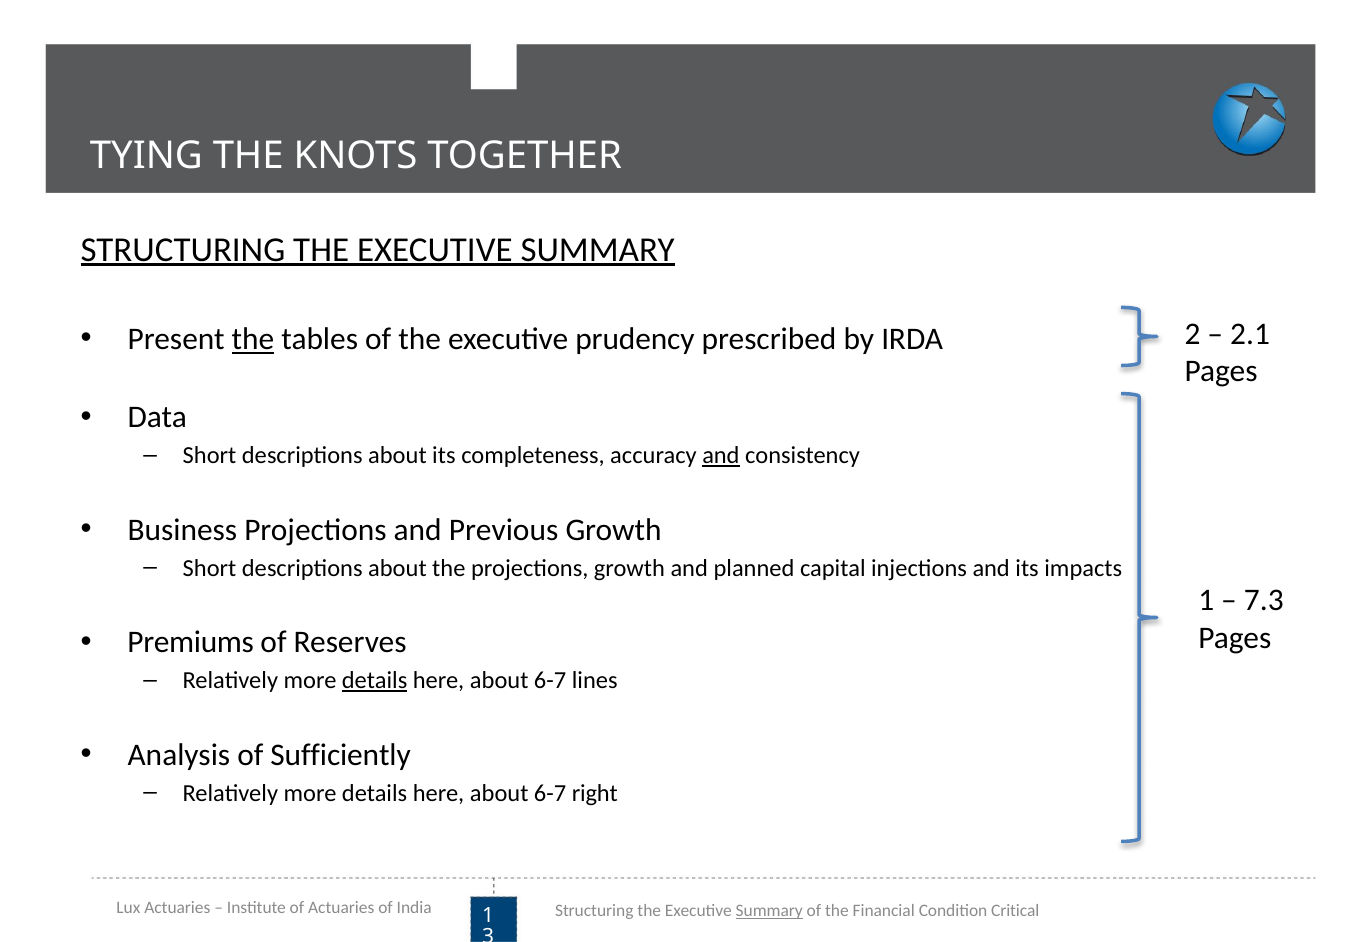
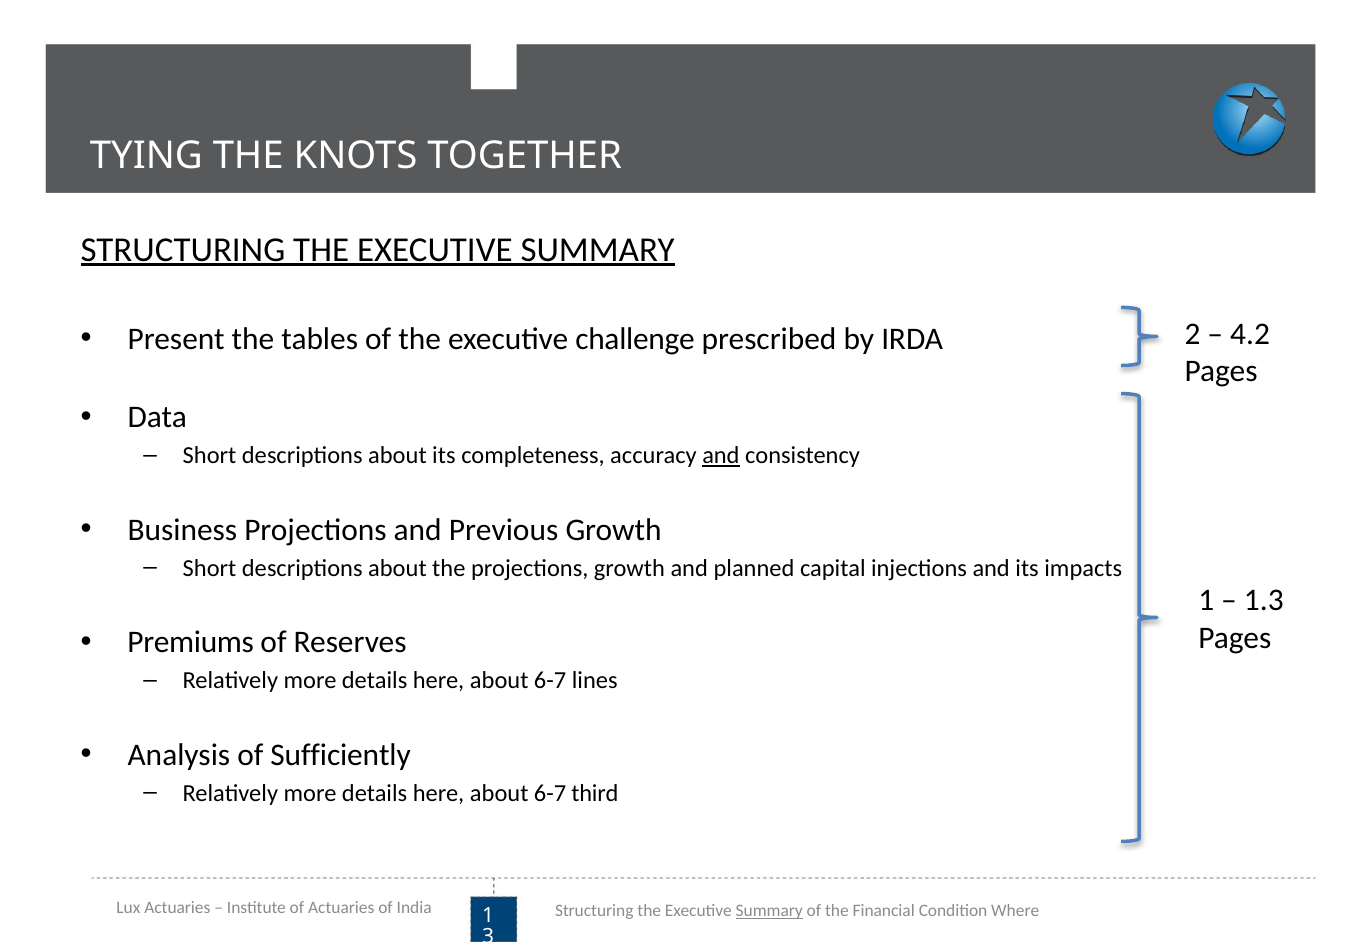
2.1: 2.1 -> 4.2 (1250, 334)
the underline: present -> none (253, 339)
prudency: prudency -> challenge (635, 339)
7.3: 7.3 -> 1.3 (1264, 600)
details underline: present -> none (375, 681)
right: right -> third (595, 793)
Critical: Critical -> Where (1015, 911)
